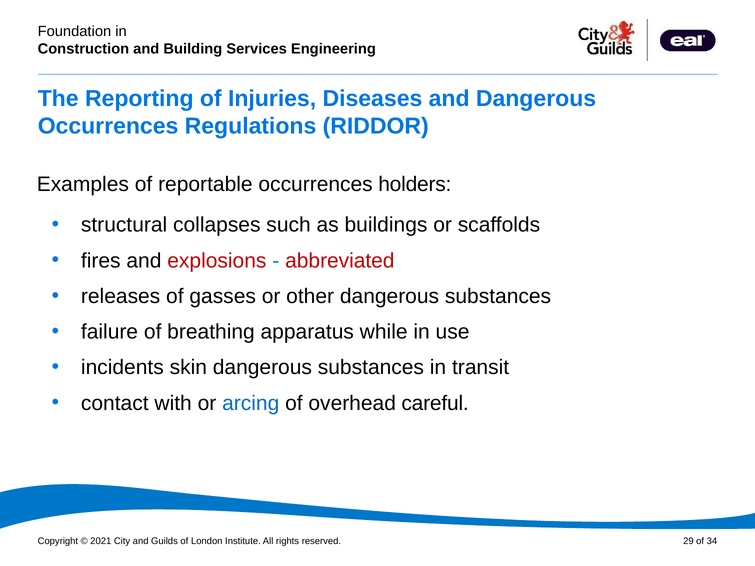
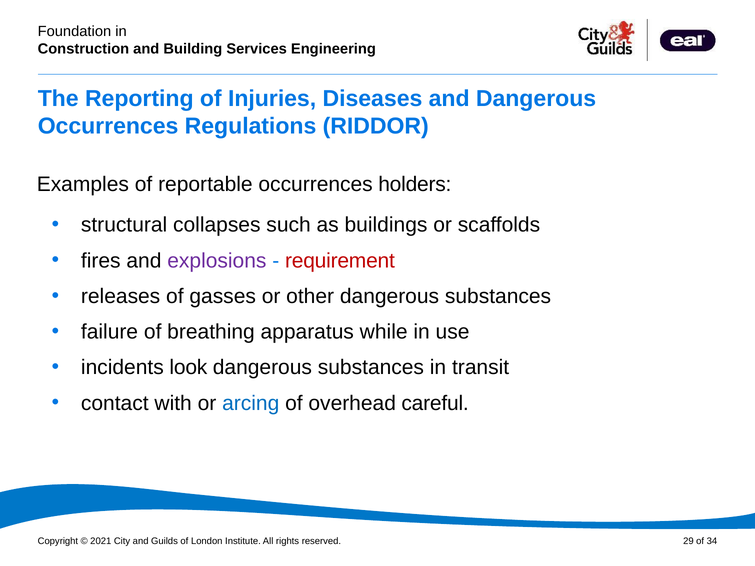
explosions colour: red -> purple (217, 261)
abbreviated: abbreviated -> requirement (340, 261)
skin: skin -> look (188, 368)
